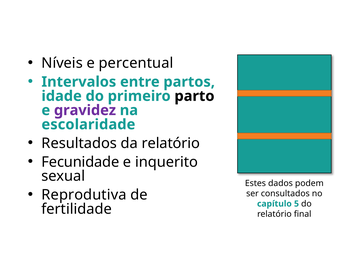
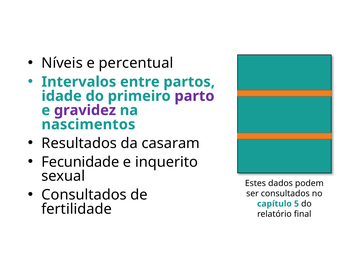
parto colour: black -> purple (194, 96)
escolaridade: escolaridade -> nascimentos (88, 125)
da relatório: relatório -> casaram (171, 143)
Reprodutiva: Reprodutiva -> Consultados (84, 195)
